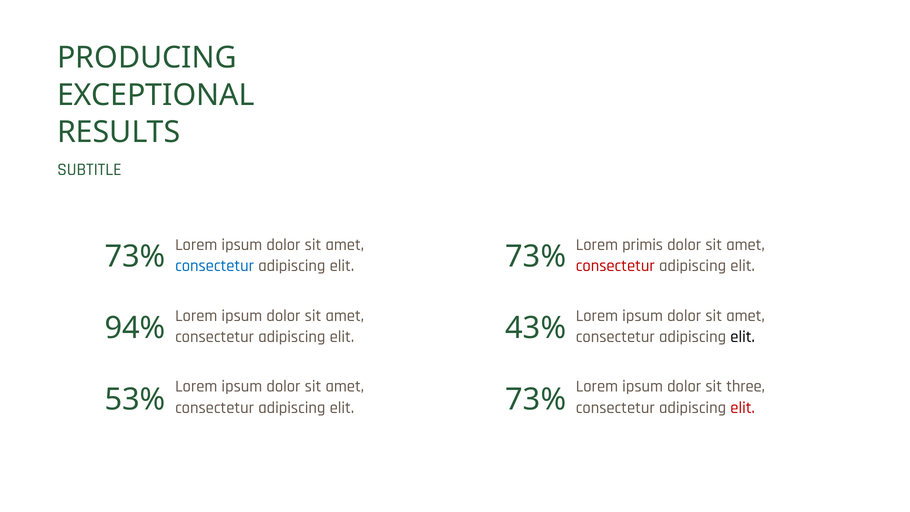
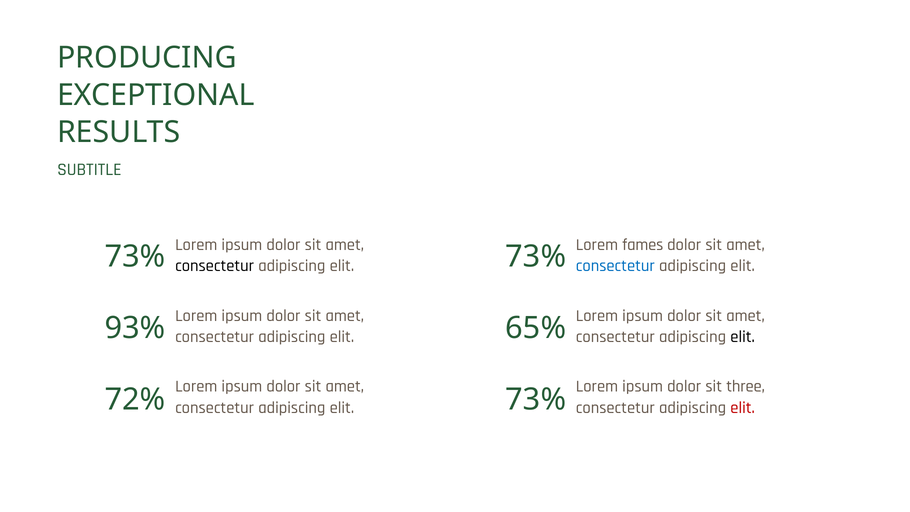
primis: primis -> fames (643, 245)
consectetur colour: blue -> black (215, 266)
consectetur colour: red -> blue (615, 266)
94%: 94% -> 93% (135, 328)
43%: 43% -> 65% (536, 328)
53%: 53% -> 72% (135, 399)
